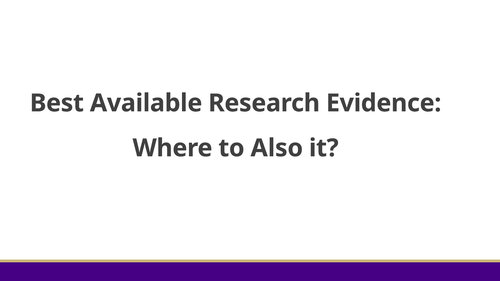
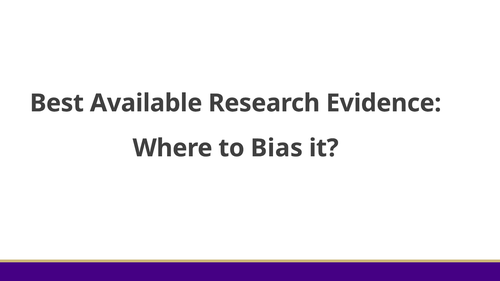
Also: Also -> Bias (277, 148)
